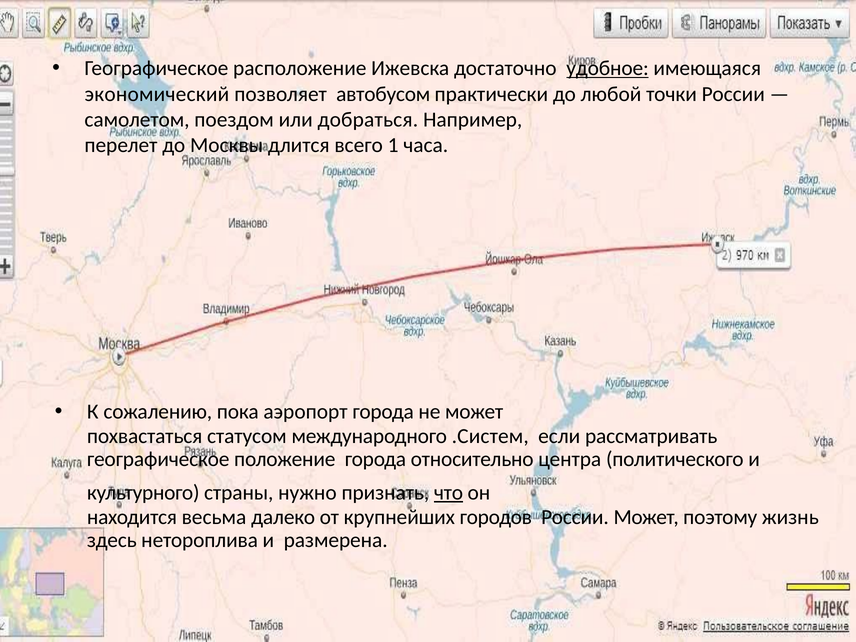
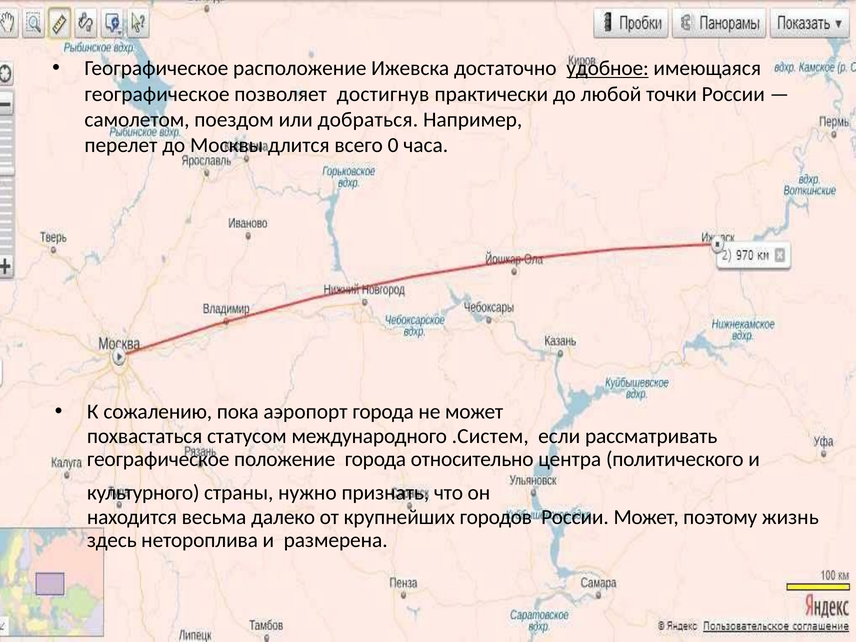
экономический: экономический -> географическое (157, 94)
автобусом: автобусом -> достигнув (383, 94)
1: 1 -> 0 (393, 145)
что underline: present -> none (448, 493)
